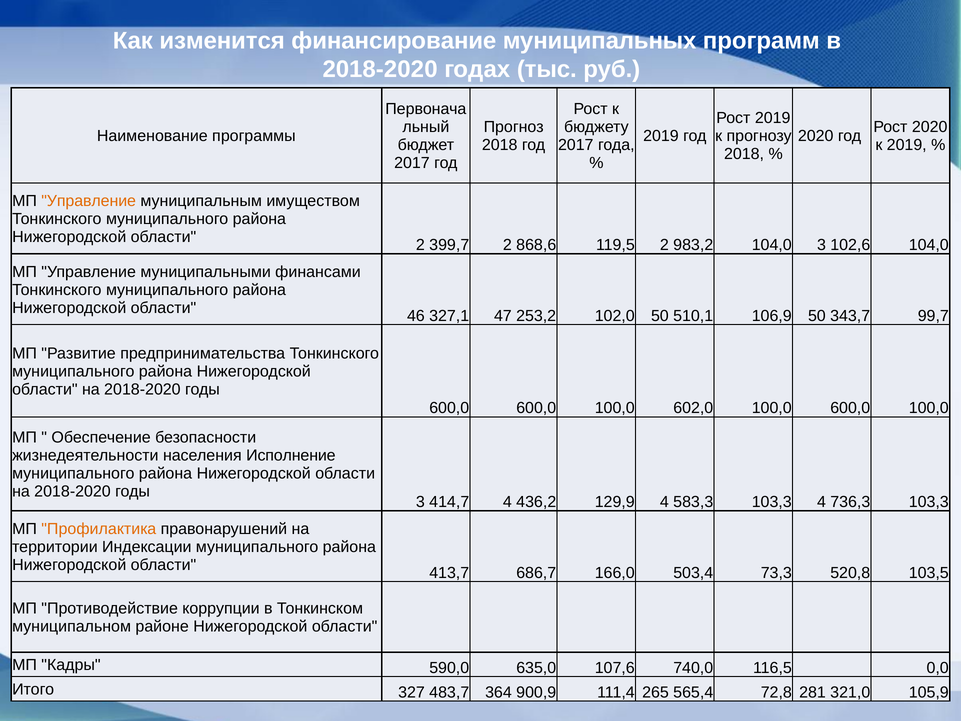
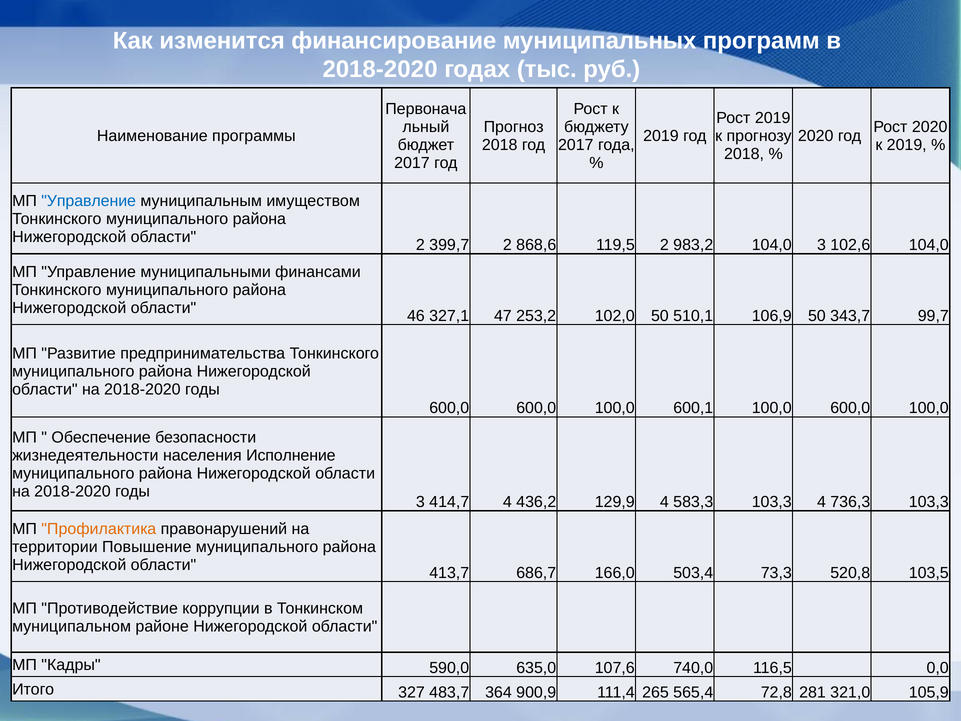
Управление colour: orange -> blue (89, 201)
602,0: 602,0 -> 600,1 (693, 408)
Индексации: Индексации -> Повышение (147, 547)
